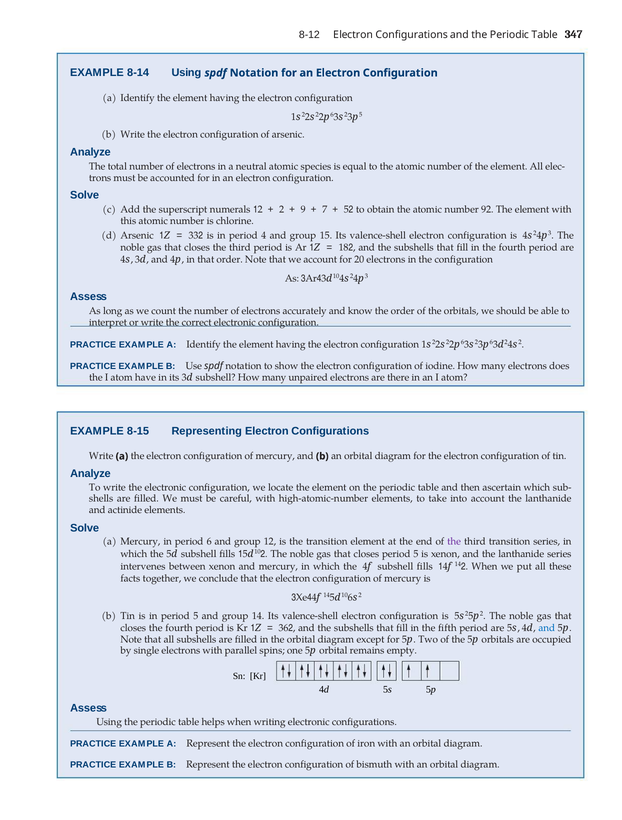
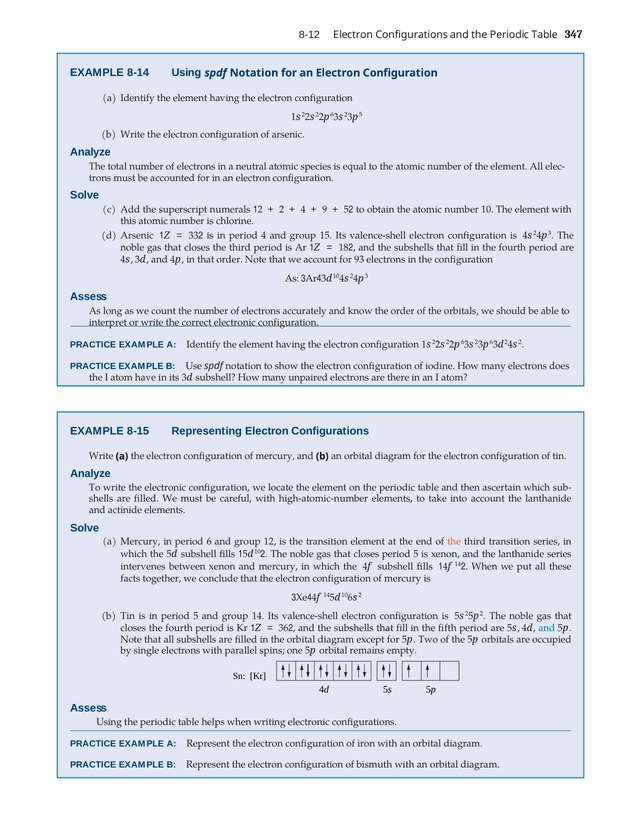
9: 9 -> 4 (303, 209)
7: 7 -> 9 (325, 209)
92: 92 -> 10 (487, 209)
20: 20 -> 93 (359, 259)
the colour: purple -> orange (454, 541)
